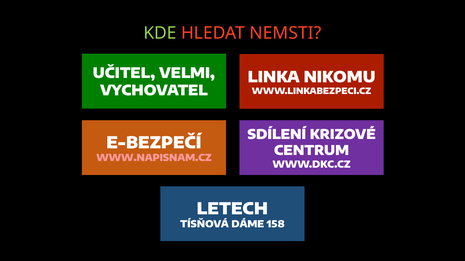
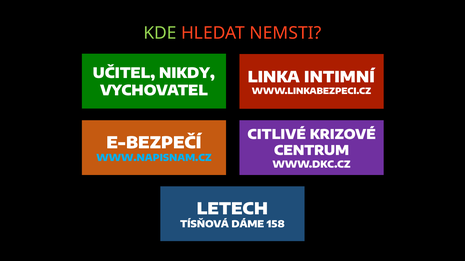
VELMI: VELMI -> NIKDY (187, 74)
NIKOMU: NIKOMU -> INTIMNÍ (339, 77)
SDÍLENÍ: SDÍLENÍ -> CITLIVÉ (277, 135)
WWW.NAPISNAM.CZ colour: pink -> light blue (154, 158)
